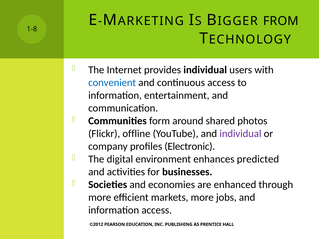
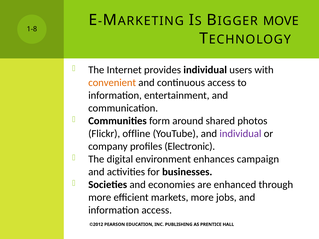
FROM: FROM -> MOVE (281, 21)
convenient colour: blue -> orange (112, 83)
predicted: predicted -> campaign (258, 159)
